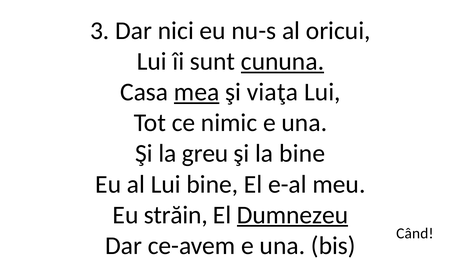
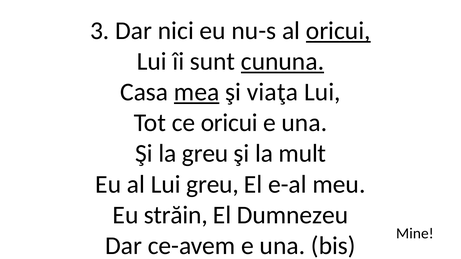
oricui underline: none -> present (338, 31)
ce nimic: nimic -> oricui (229, 123)
la bine: bine -> mult (302, 154)
Lui bine: bine -> greu (213, 184)
Dumnezeu underline: present -> none (293, 215)
Când: Când -> Mine (415, 234)
